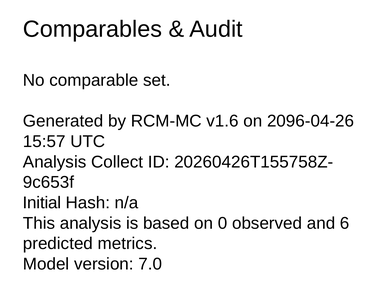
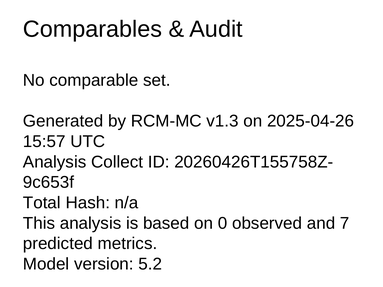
v1.6: v1.6 -> v1.3 (223, 121)
2096-04-26: 2096-04-26 -> 2025-04-26 (311, 121)
Initial: Initial -> Total (42, 203)
6: 6 -> 7 (345, 223)
7.0: 7.0 -> 5.2 (150, 264)
